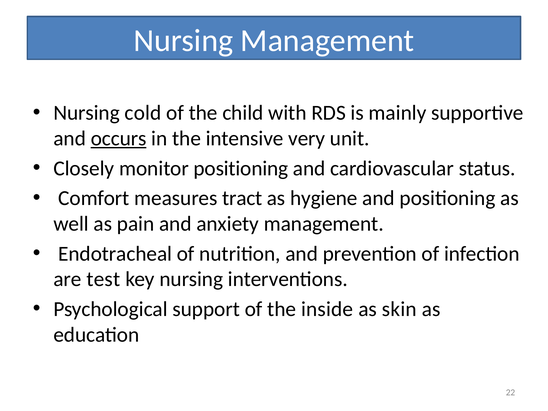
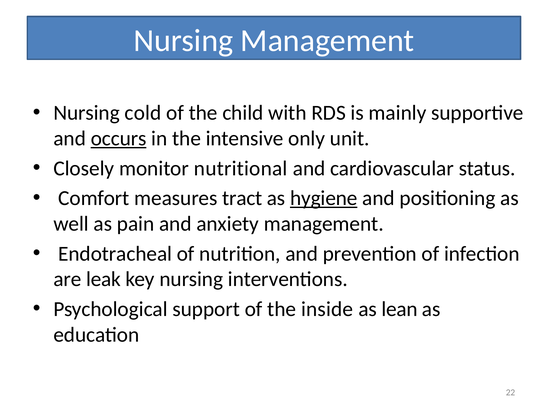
very: very -> only (307, 139)
monitor positioning: positioning -> nutritional (241, 168)
hygiene underline: none -> present (324, 198)
test: test -> leak (104, 279)
skin: skin -> lean (400, 309)
